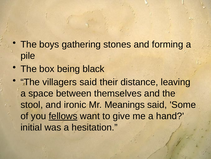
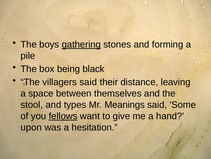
gathering underline: none -> present (81, 44)
ironic: ironic -> types (75, 104)
initial: initial -> upon (31, 127)
